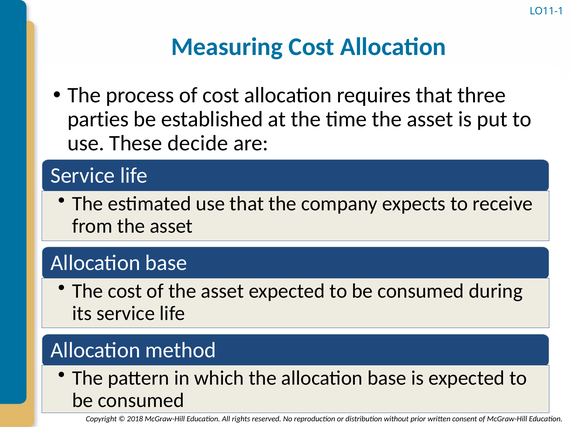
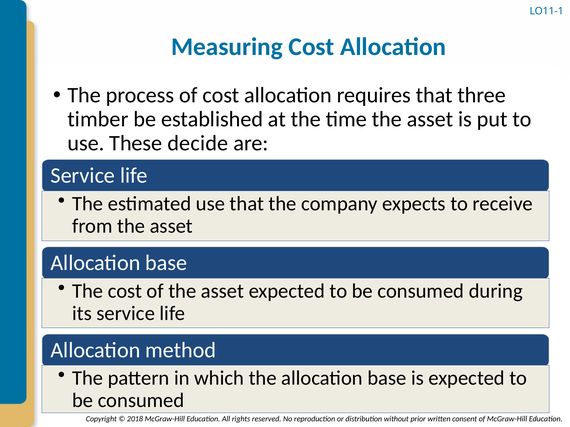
parties: parties -> timber (98, 119)
